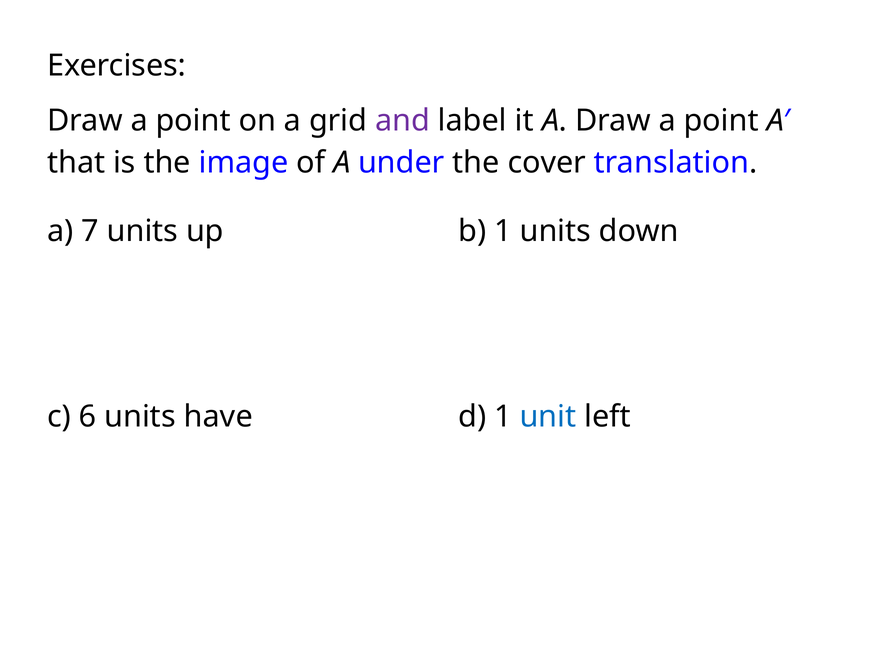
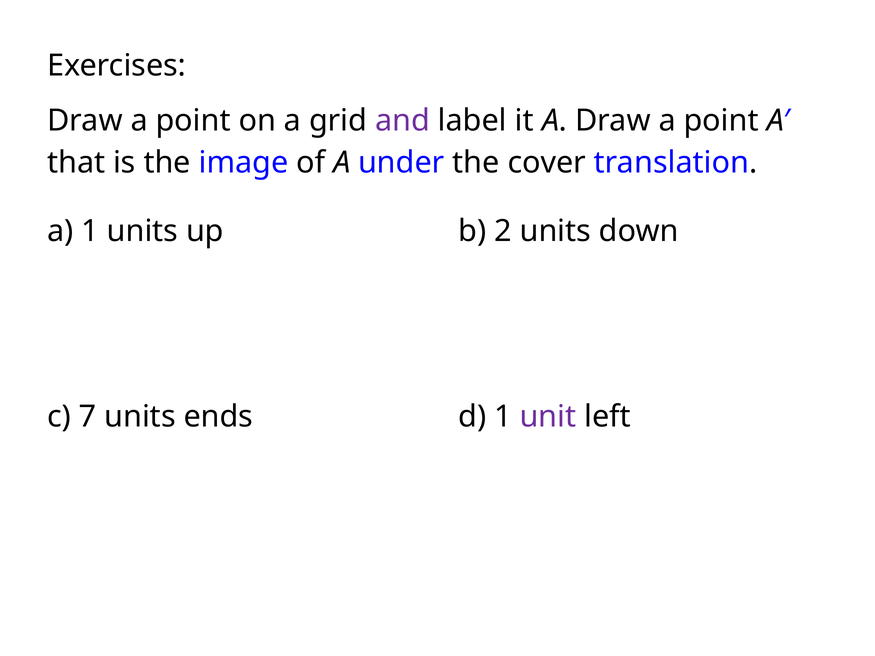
a 7: 7 -> 1 (90, 231)
b 1: 1 -> 2 (503, 231)
6: 6 -> 7 (88, 417)
have: have -> ends (218, 417)
unit colour: blue -> purple (548, 417)
